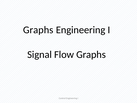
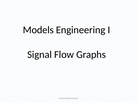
Graphs: Graphs -> Models (38, 30)
